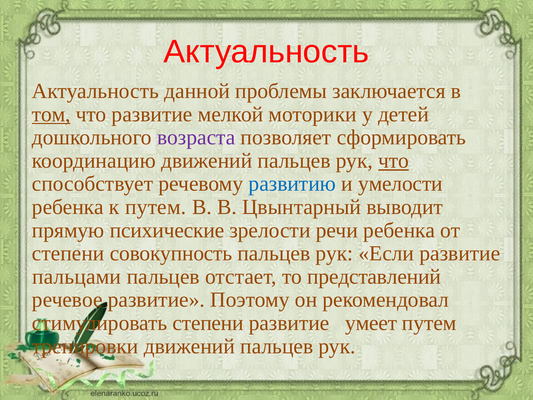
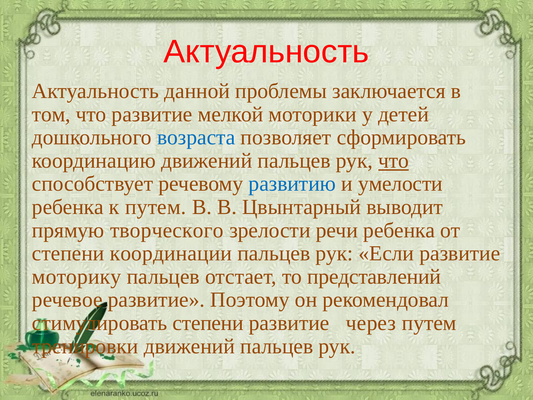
том underline: present -> none (51, 114)
возраста colour: purple -> blue (196, 137)
психические: психические -> творческого (167, 230)
совокупность: совокупность -> координации (171, 253)
пальцами: пальцами -> моторику (77, 276)
умеет: умеет -> через (371, 323)
